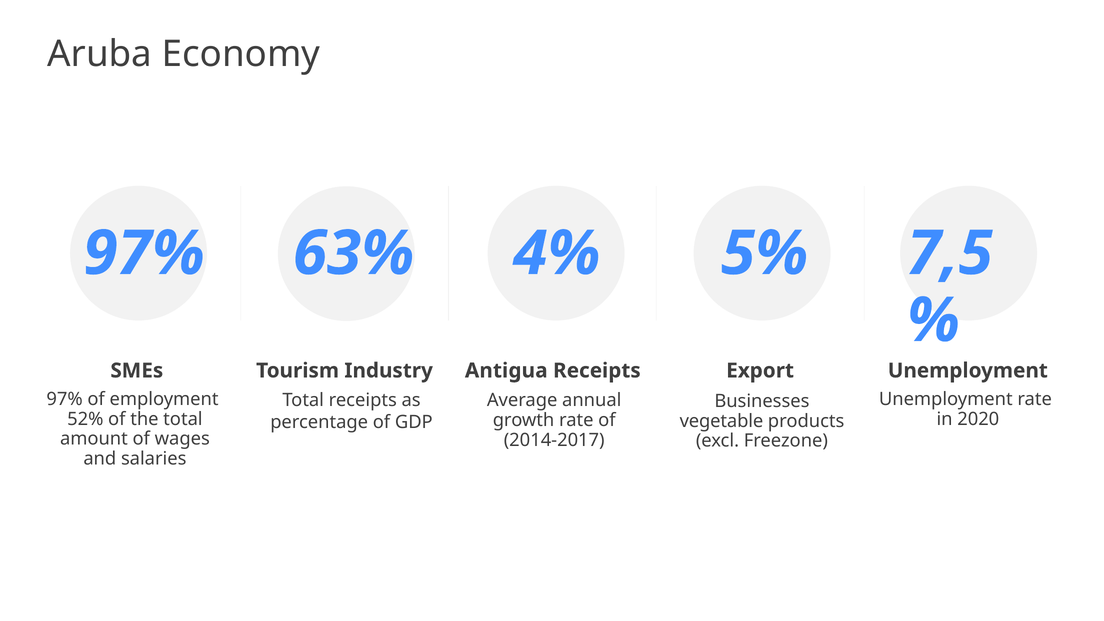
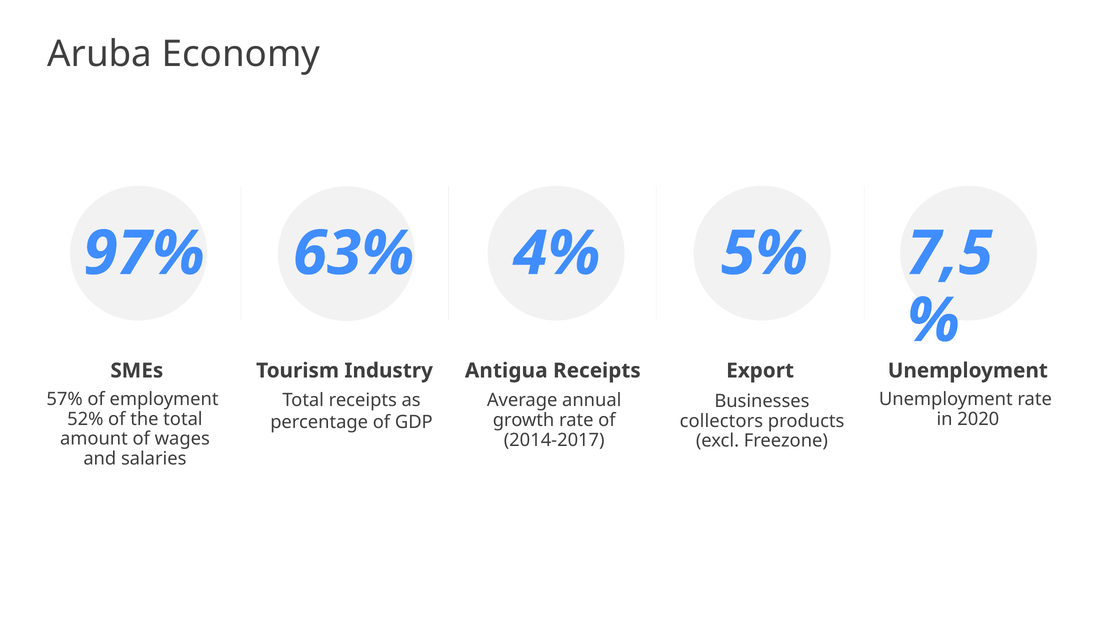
97%: 97% -> 57% (65, 399)
vegetable: vegetable -> collectors (721, 421)
